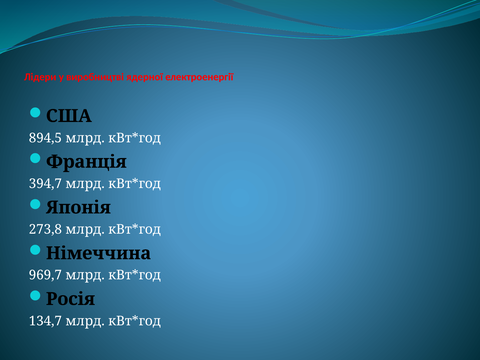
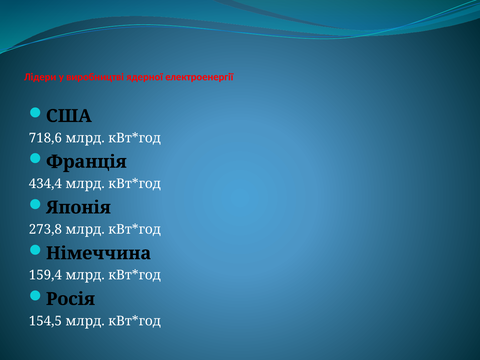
894,5: 894,5 -> 718,6 (45, 138)
394,7: 394,7 -> 434,4 (45, 184)
969,7: 969,7 -> 159,4 (45, 275)
134,7: 134,7 -> 154,5 (45, 321)
